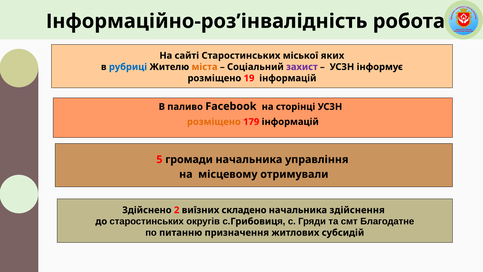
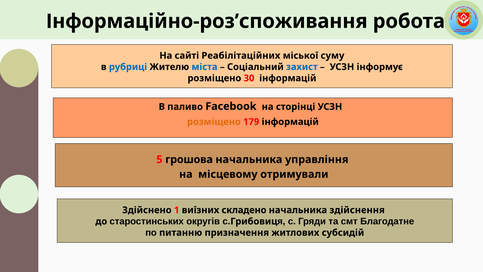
Інформаційно-роз’інвалідність: Інформаційно-роз’інвалідність -> Інформаційно-роз’споживання (207, 21)
сайті Старостинських: Старостинських -> Реабілітаційних (241, 56)
яких: яких -> суму (332, 56)
міста colour: orange -> blue (205, 67)
захист colour: purple -> blue (302, 67)
19: 19 -> 30 (249, 78)
громади: громади -> грошова (189, 159)
2: 2 -> 1 (177, 210)
